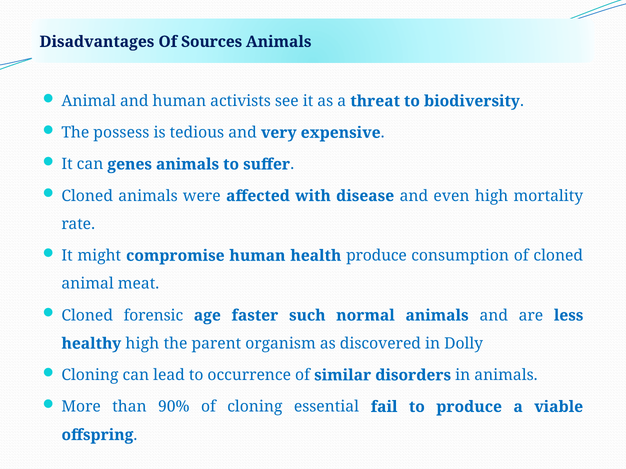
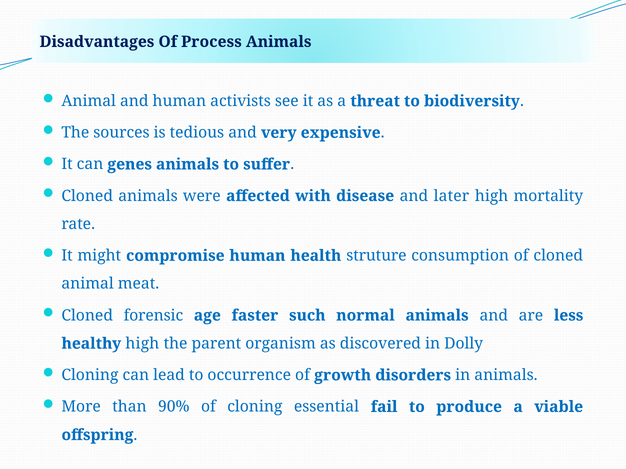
Sources: Sources -> Process (211, 42)
possess: possess -> sources (121, 133)
even: even -> later (451, 196)
health produce: produce -> struture (376, 256)
similar: similar -> growth (343, 376)
